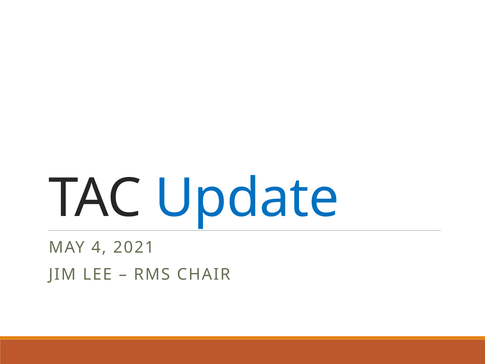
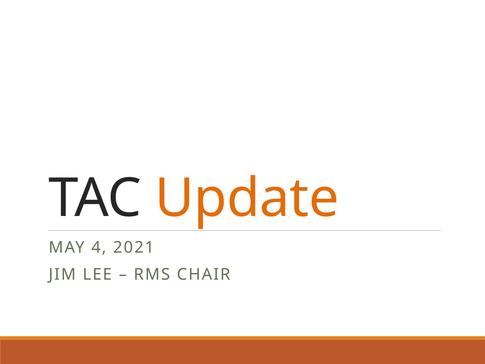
Update colour: blue -> orange (247, 198)
